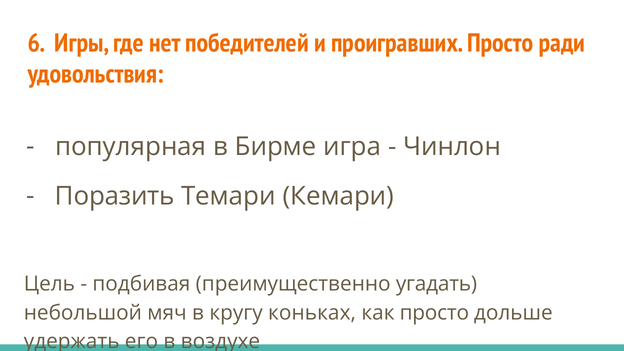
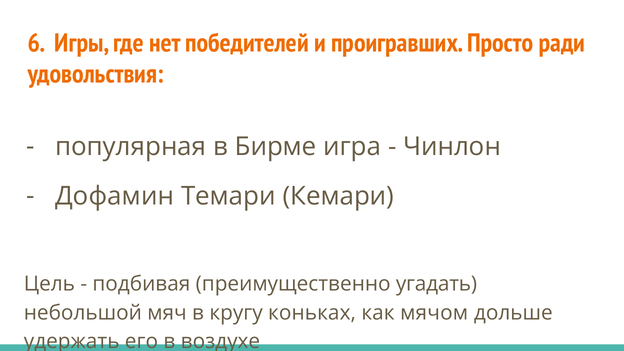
Поразить: Поразить -> Дофамин (115, 196)
как просто: просто -> мячом (434, 313)
